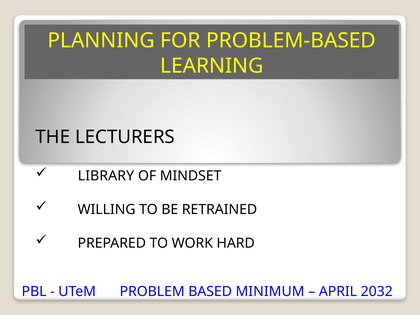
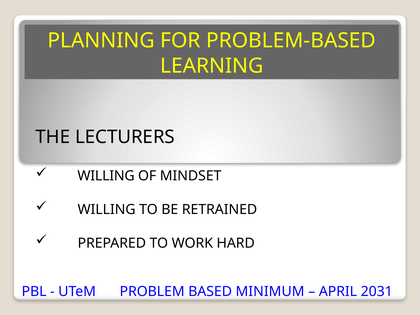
LIBRARY: LIBRARY -> WILLING (106, 176)
2032: 2032 -> 2031 (377, 291)
